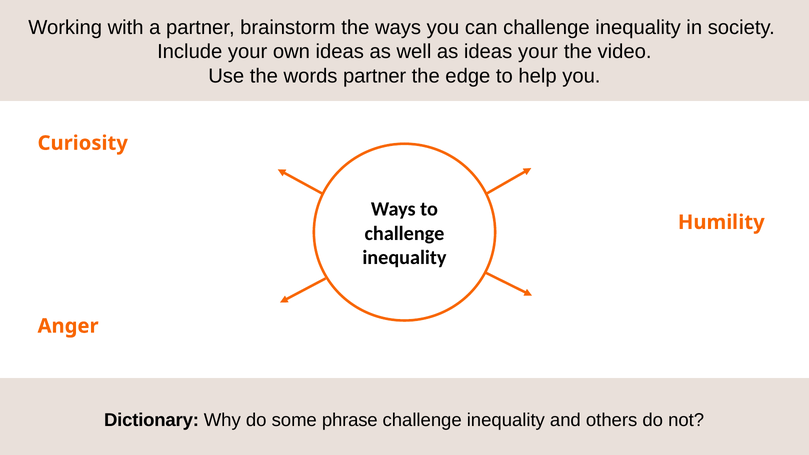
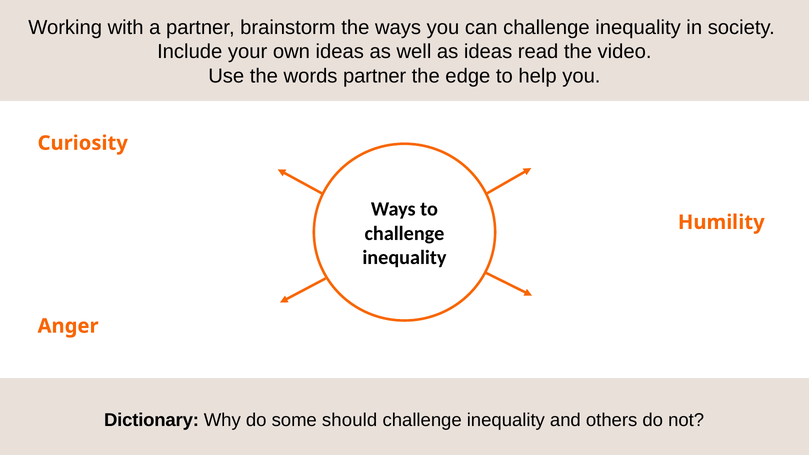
ideas your: your -> read (538, 52)
phrase: phrase -> should (350, 420)
